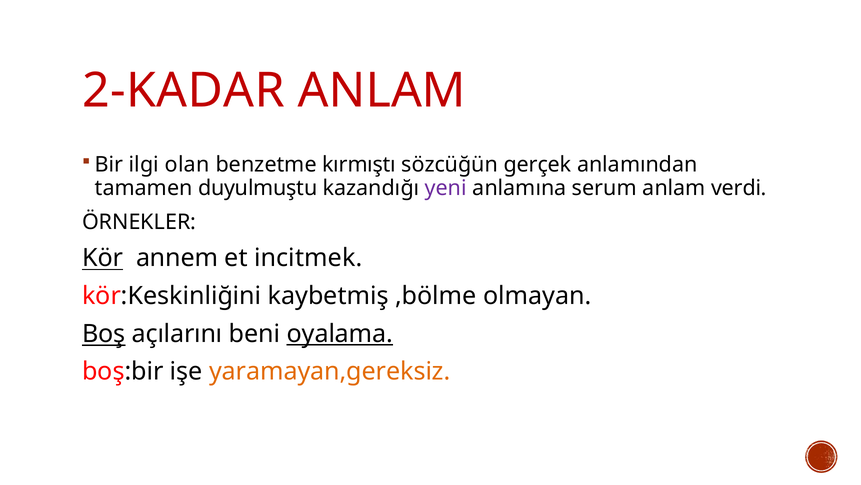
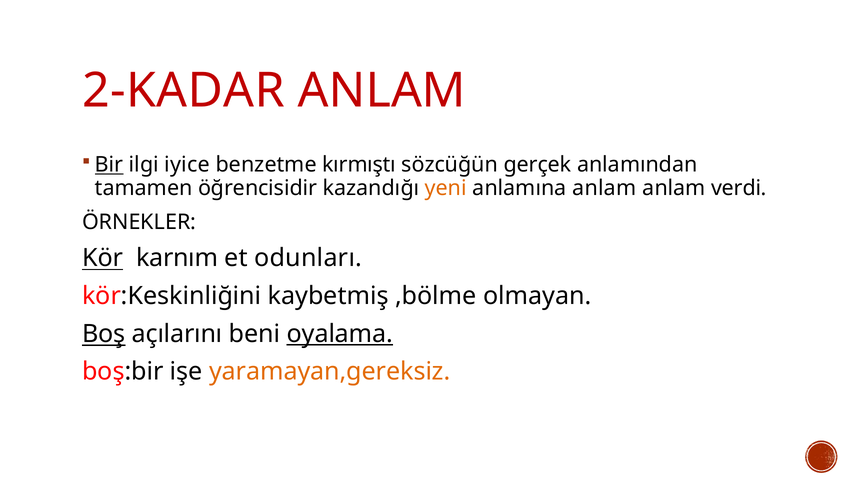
Bir underline: none -> present (109, 165)
olan: olan -> iyice (187, 165)
duyulmuştu: duyulmuştu -> öğrencisidir (258, 188)
yeni colour: purple -> orange (446, 188)
anlamına serum: serum -> anlam (604, 188)
annem: annem -> karnım (177, 258)
incitmek: incitmek -> odunları (308, 258)
